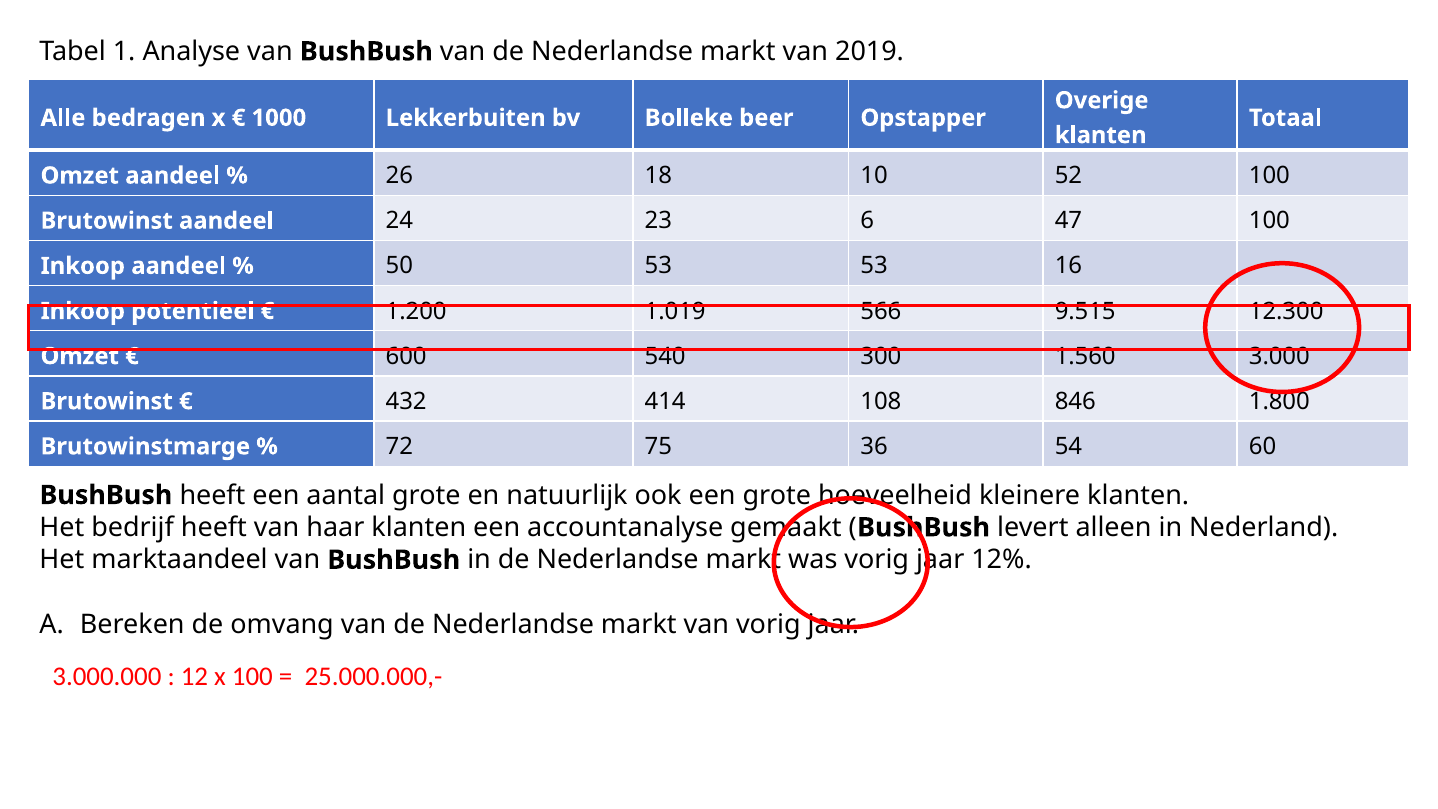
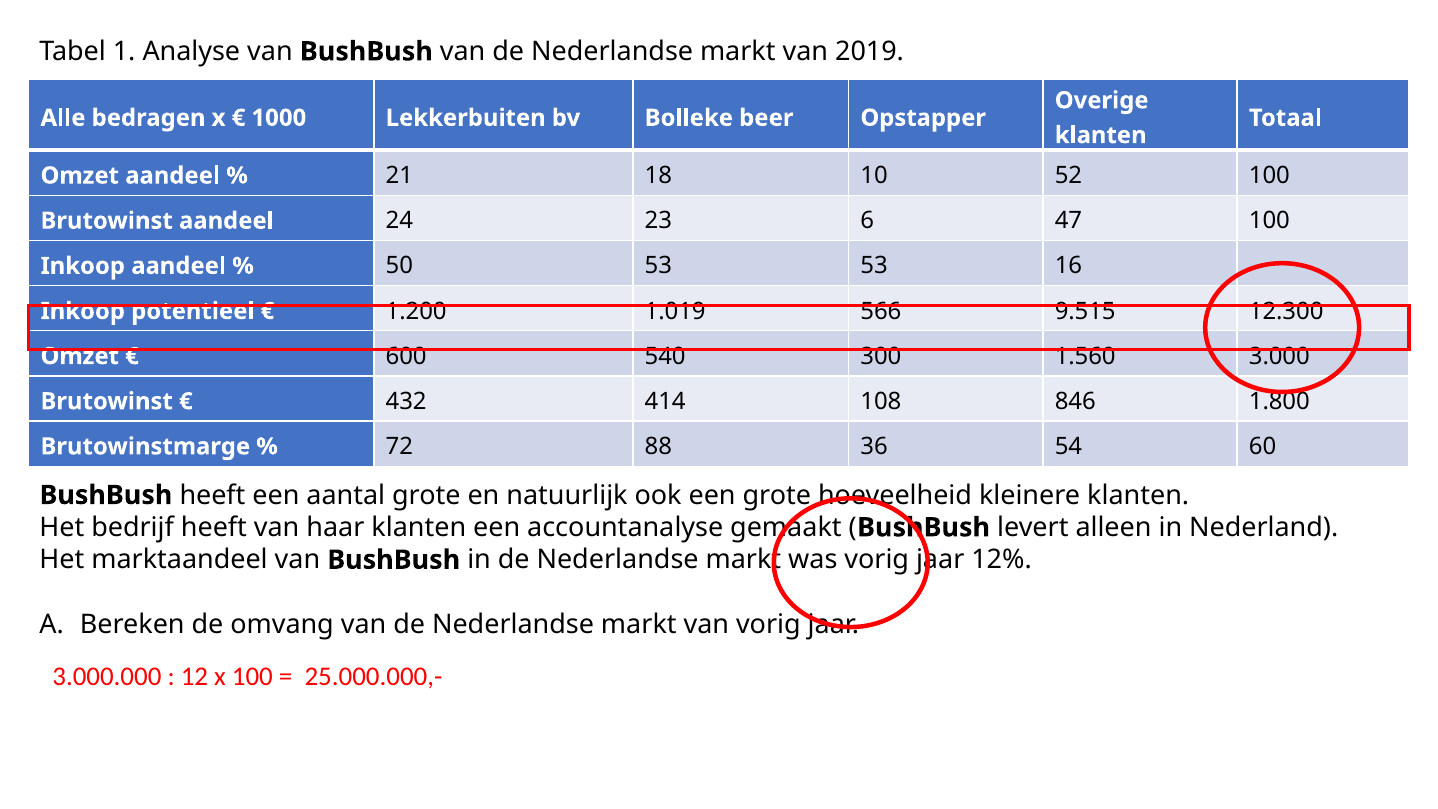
26: 26 -> 21 (399, 176)
75: 75 -> 88 (658, 446)
